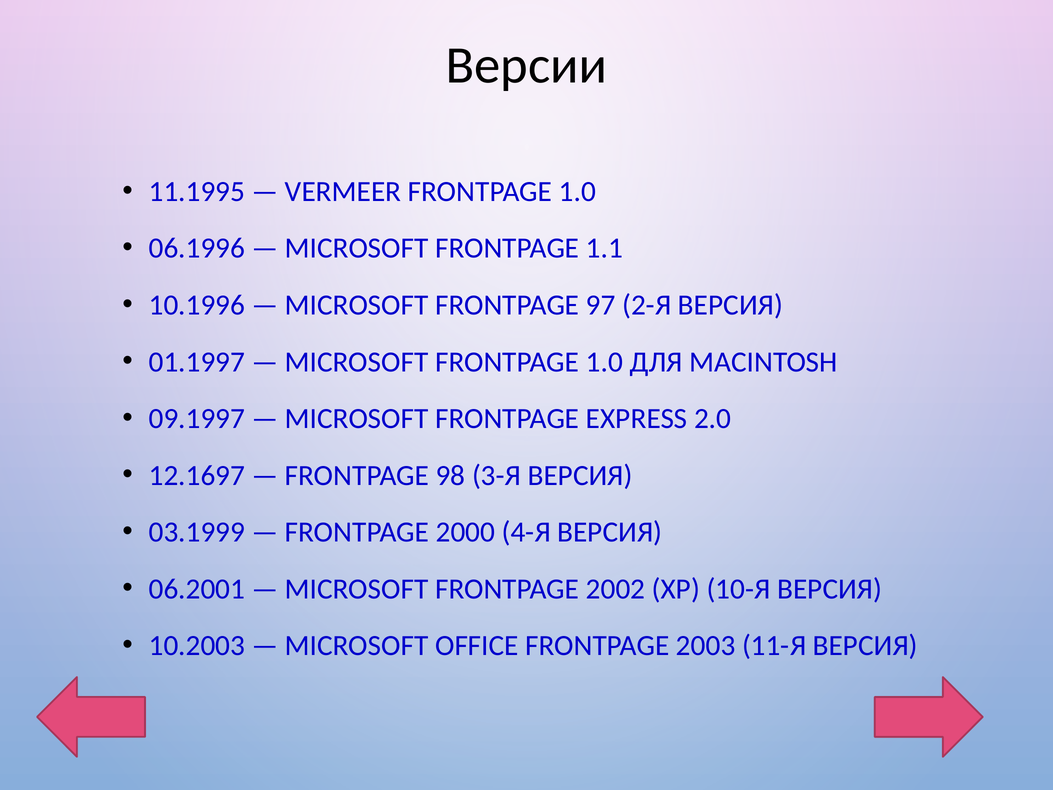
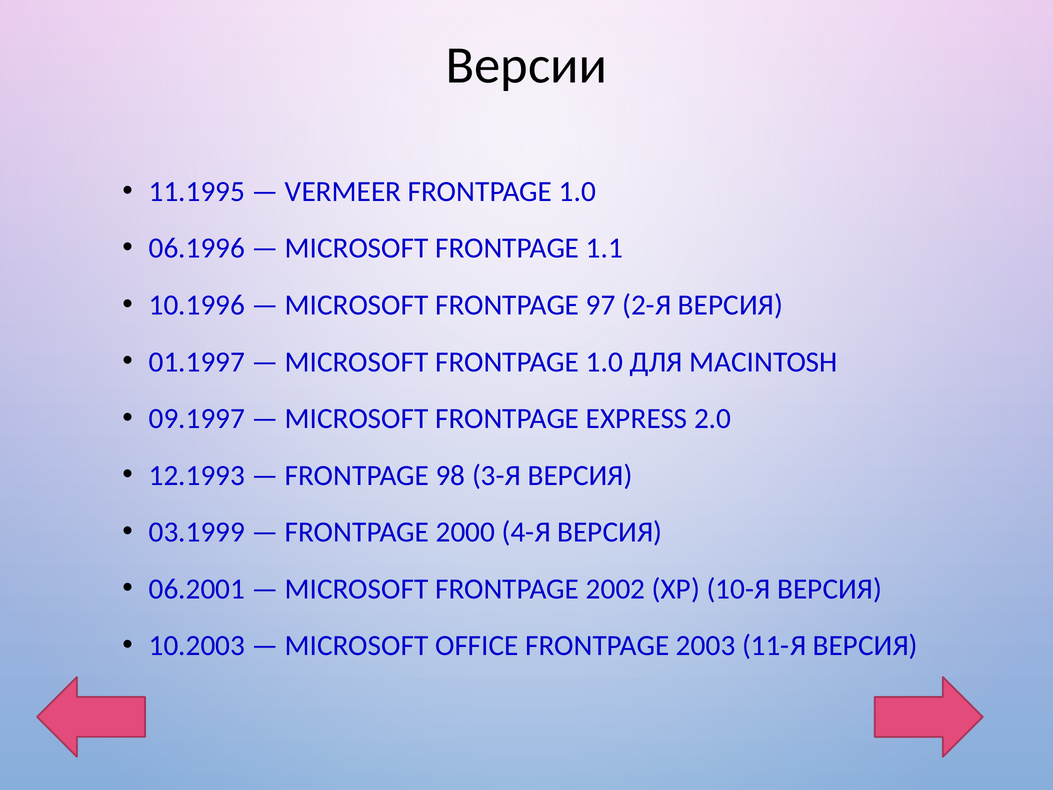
12.1697: 12.1697 -> 12.1993 (197, 475)
